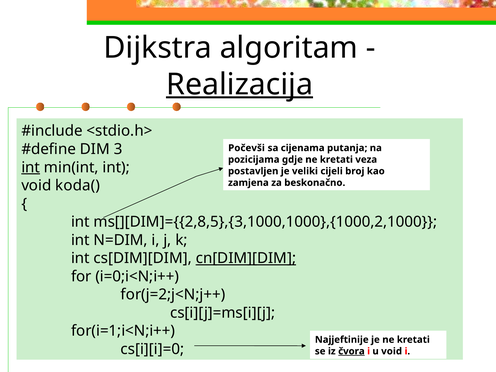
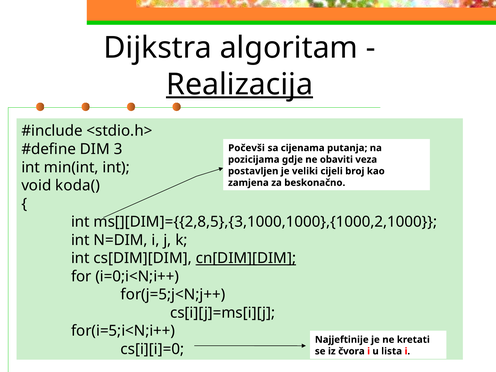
gdje ne kretati: kretati -> obaviti (336, 160)
int underline: present -> none (31, 167)
for(j=2;j<N;j++: for(j=2;j<N;j++ -> for(j=5;j<N;j++ (173, 295)
for(i=1;i<N;i++: for(i=1;i<N;i++ -> for(i=5;i<N;i++ (123, 331)
čvora underline: present -> none (351, 351)
u void: void -> lista (392, 351)
